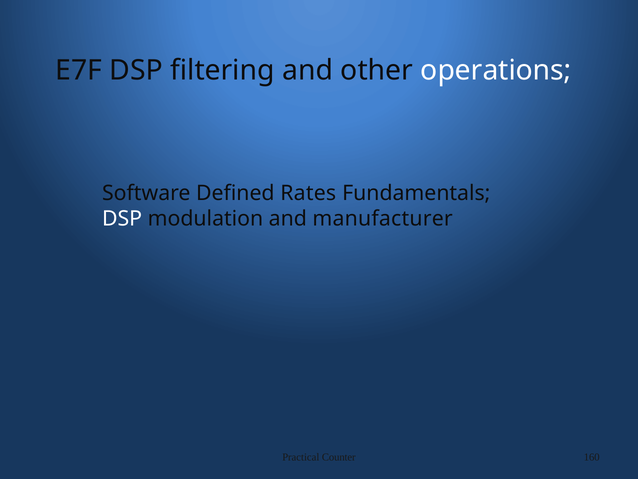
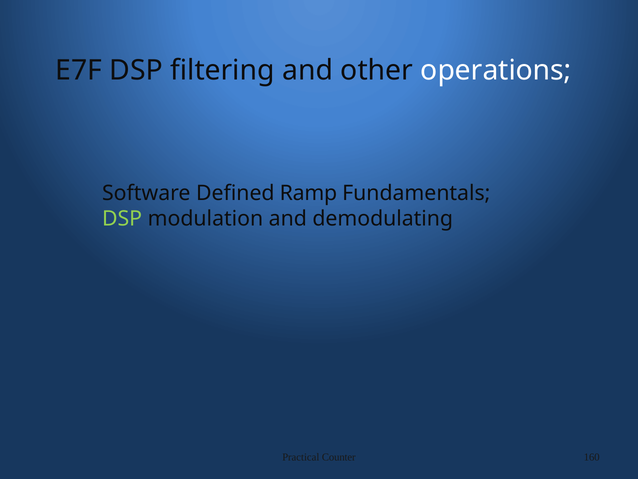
Rates: Rates -> Ramp (308, 193)
DSP colour: white -> light green (122, 218)
manufacturer: manufacturer -> demodulating (383, 218)
